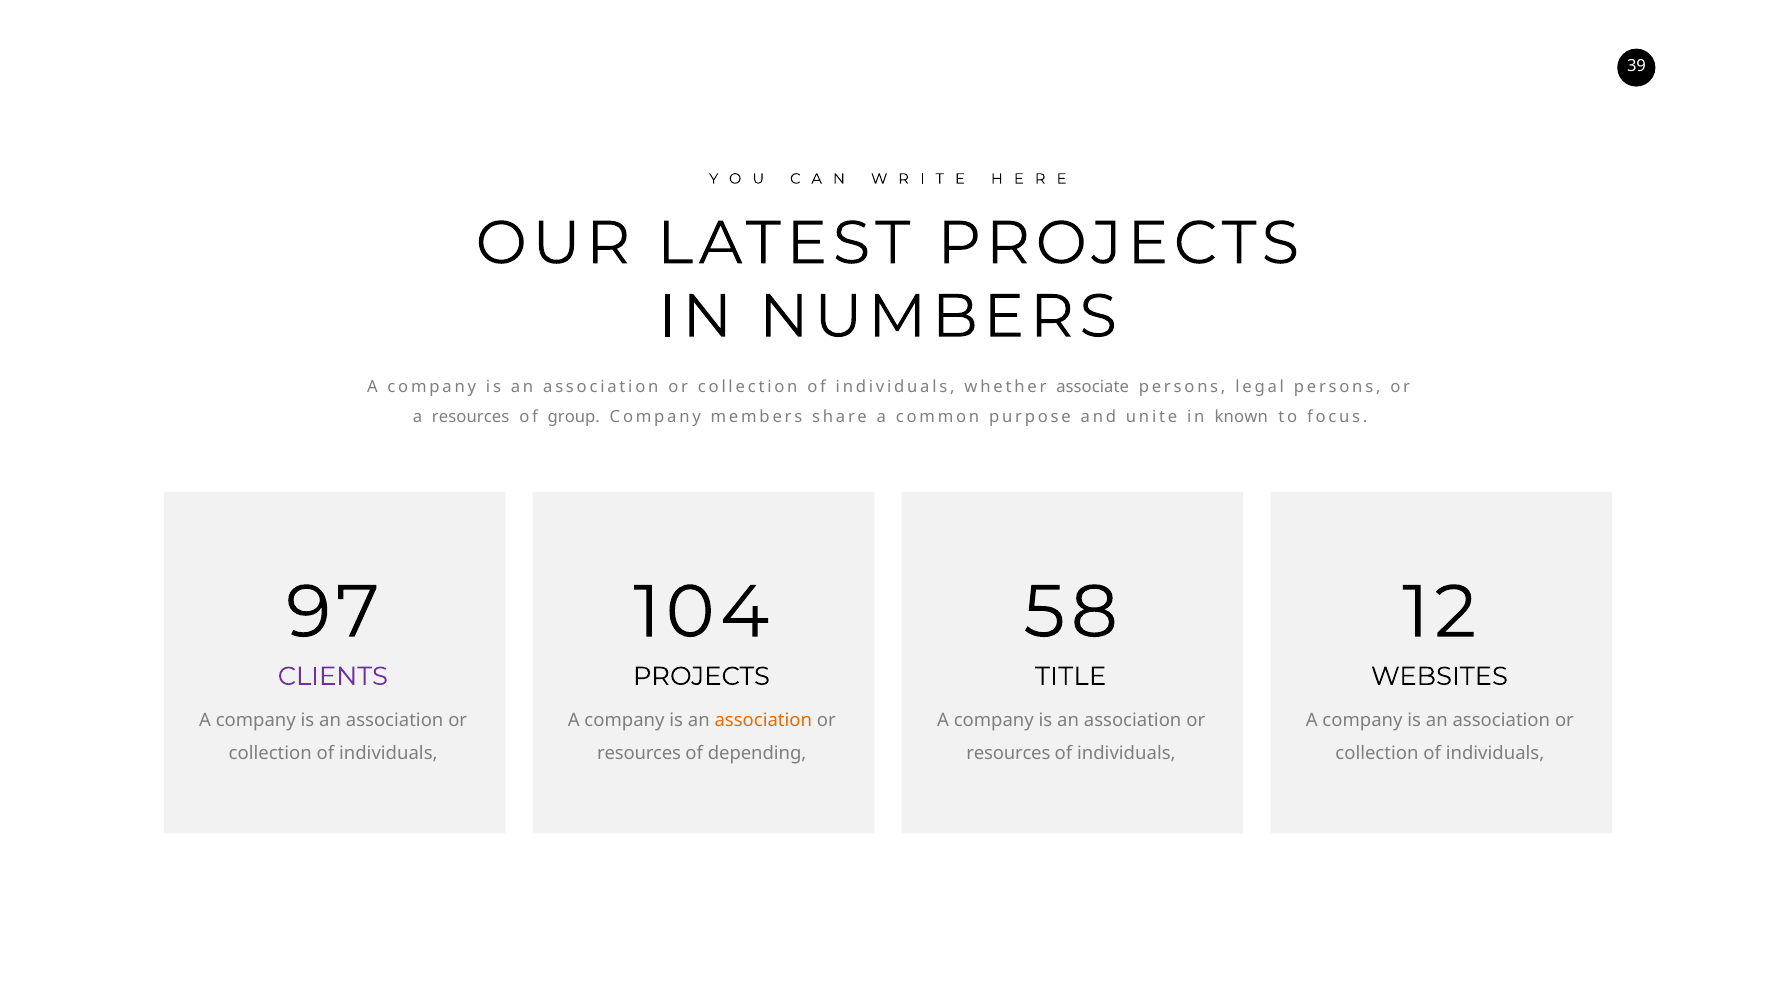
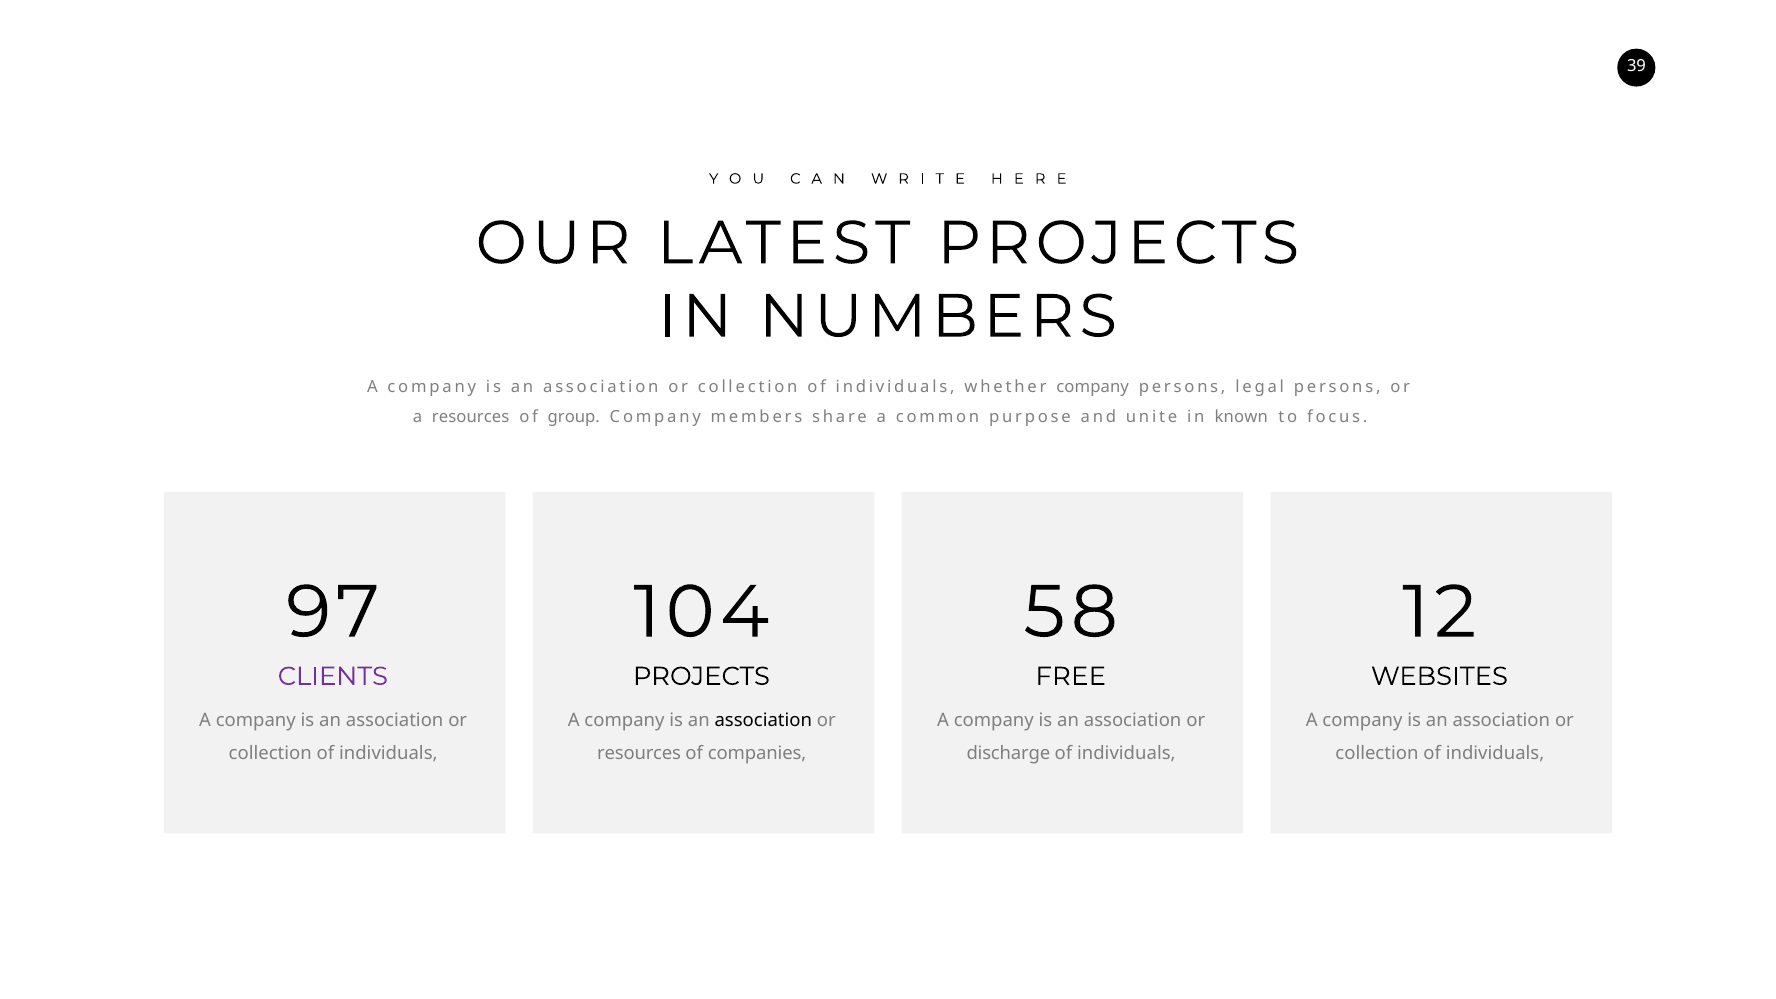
whether associate: associate -> company (1093, 387)
TITLE: TITLE -> FREE (1071, 677)
association colour: orange -> black (763, 721)
depending: depending -> companies (757, 754)
resources: resources -> discharge (1008, 754)
